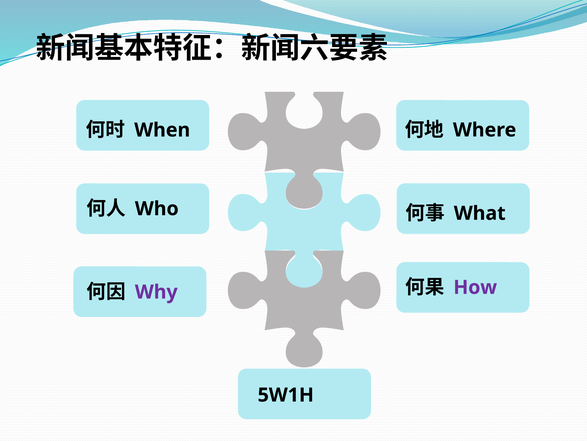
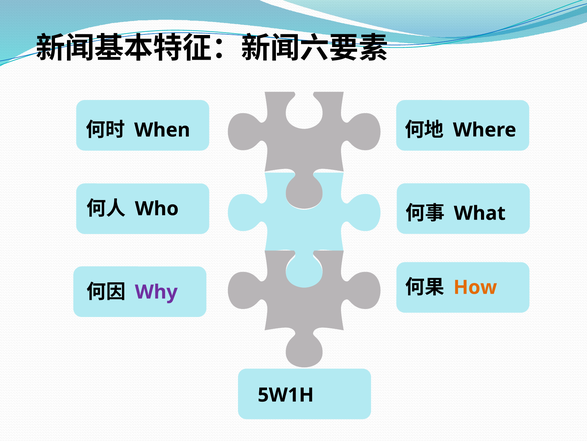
How colour: purple -> orange (475, 287)
